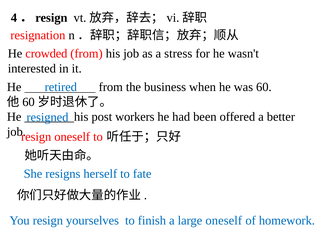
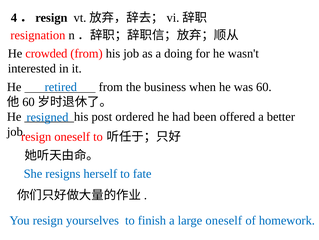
stress: stress -> doing (178, 53)
workers: workers -> ordered (135, 117)
